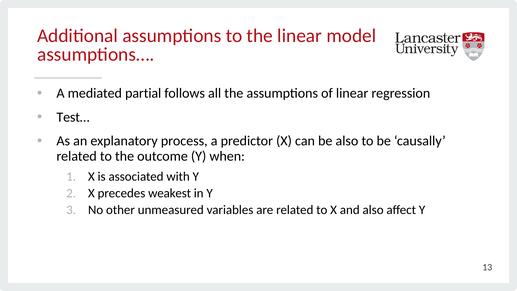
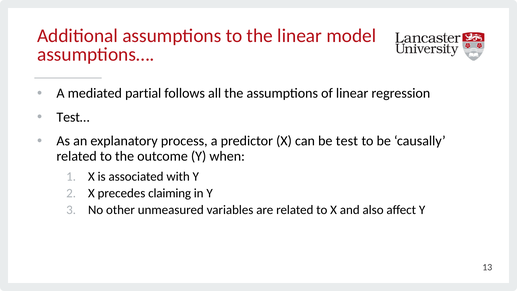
be also: also -> test (347, 141)
weakest: weakest -> claiming (170, 193)
